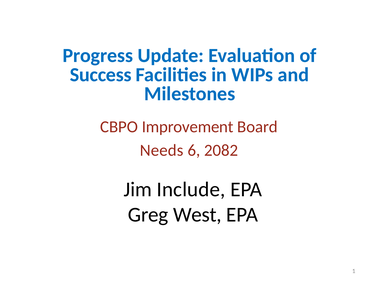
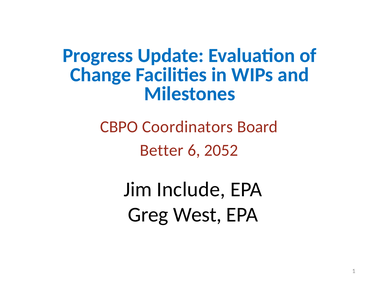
Success: Success -> Change (101, 75)
Improvement: Improvement -> Coordinators (187, 127)
Needs: Needs -> Better (162, 150)
2082: 2082 -> 2052 (221, 150)
